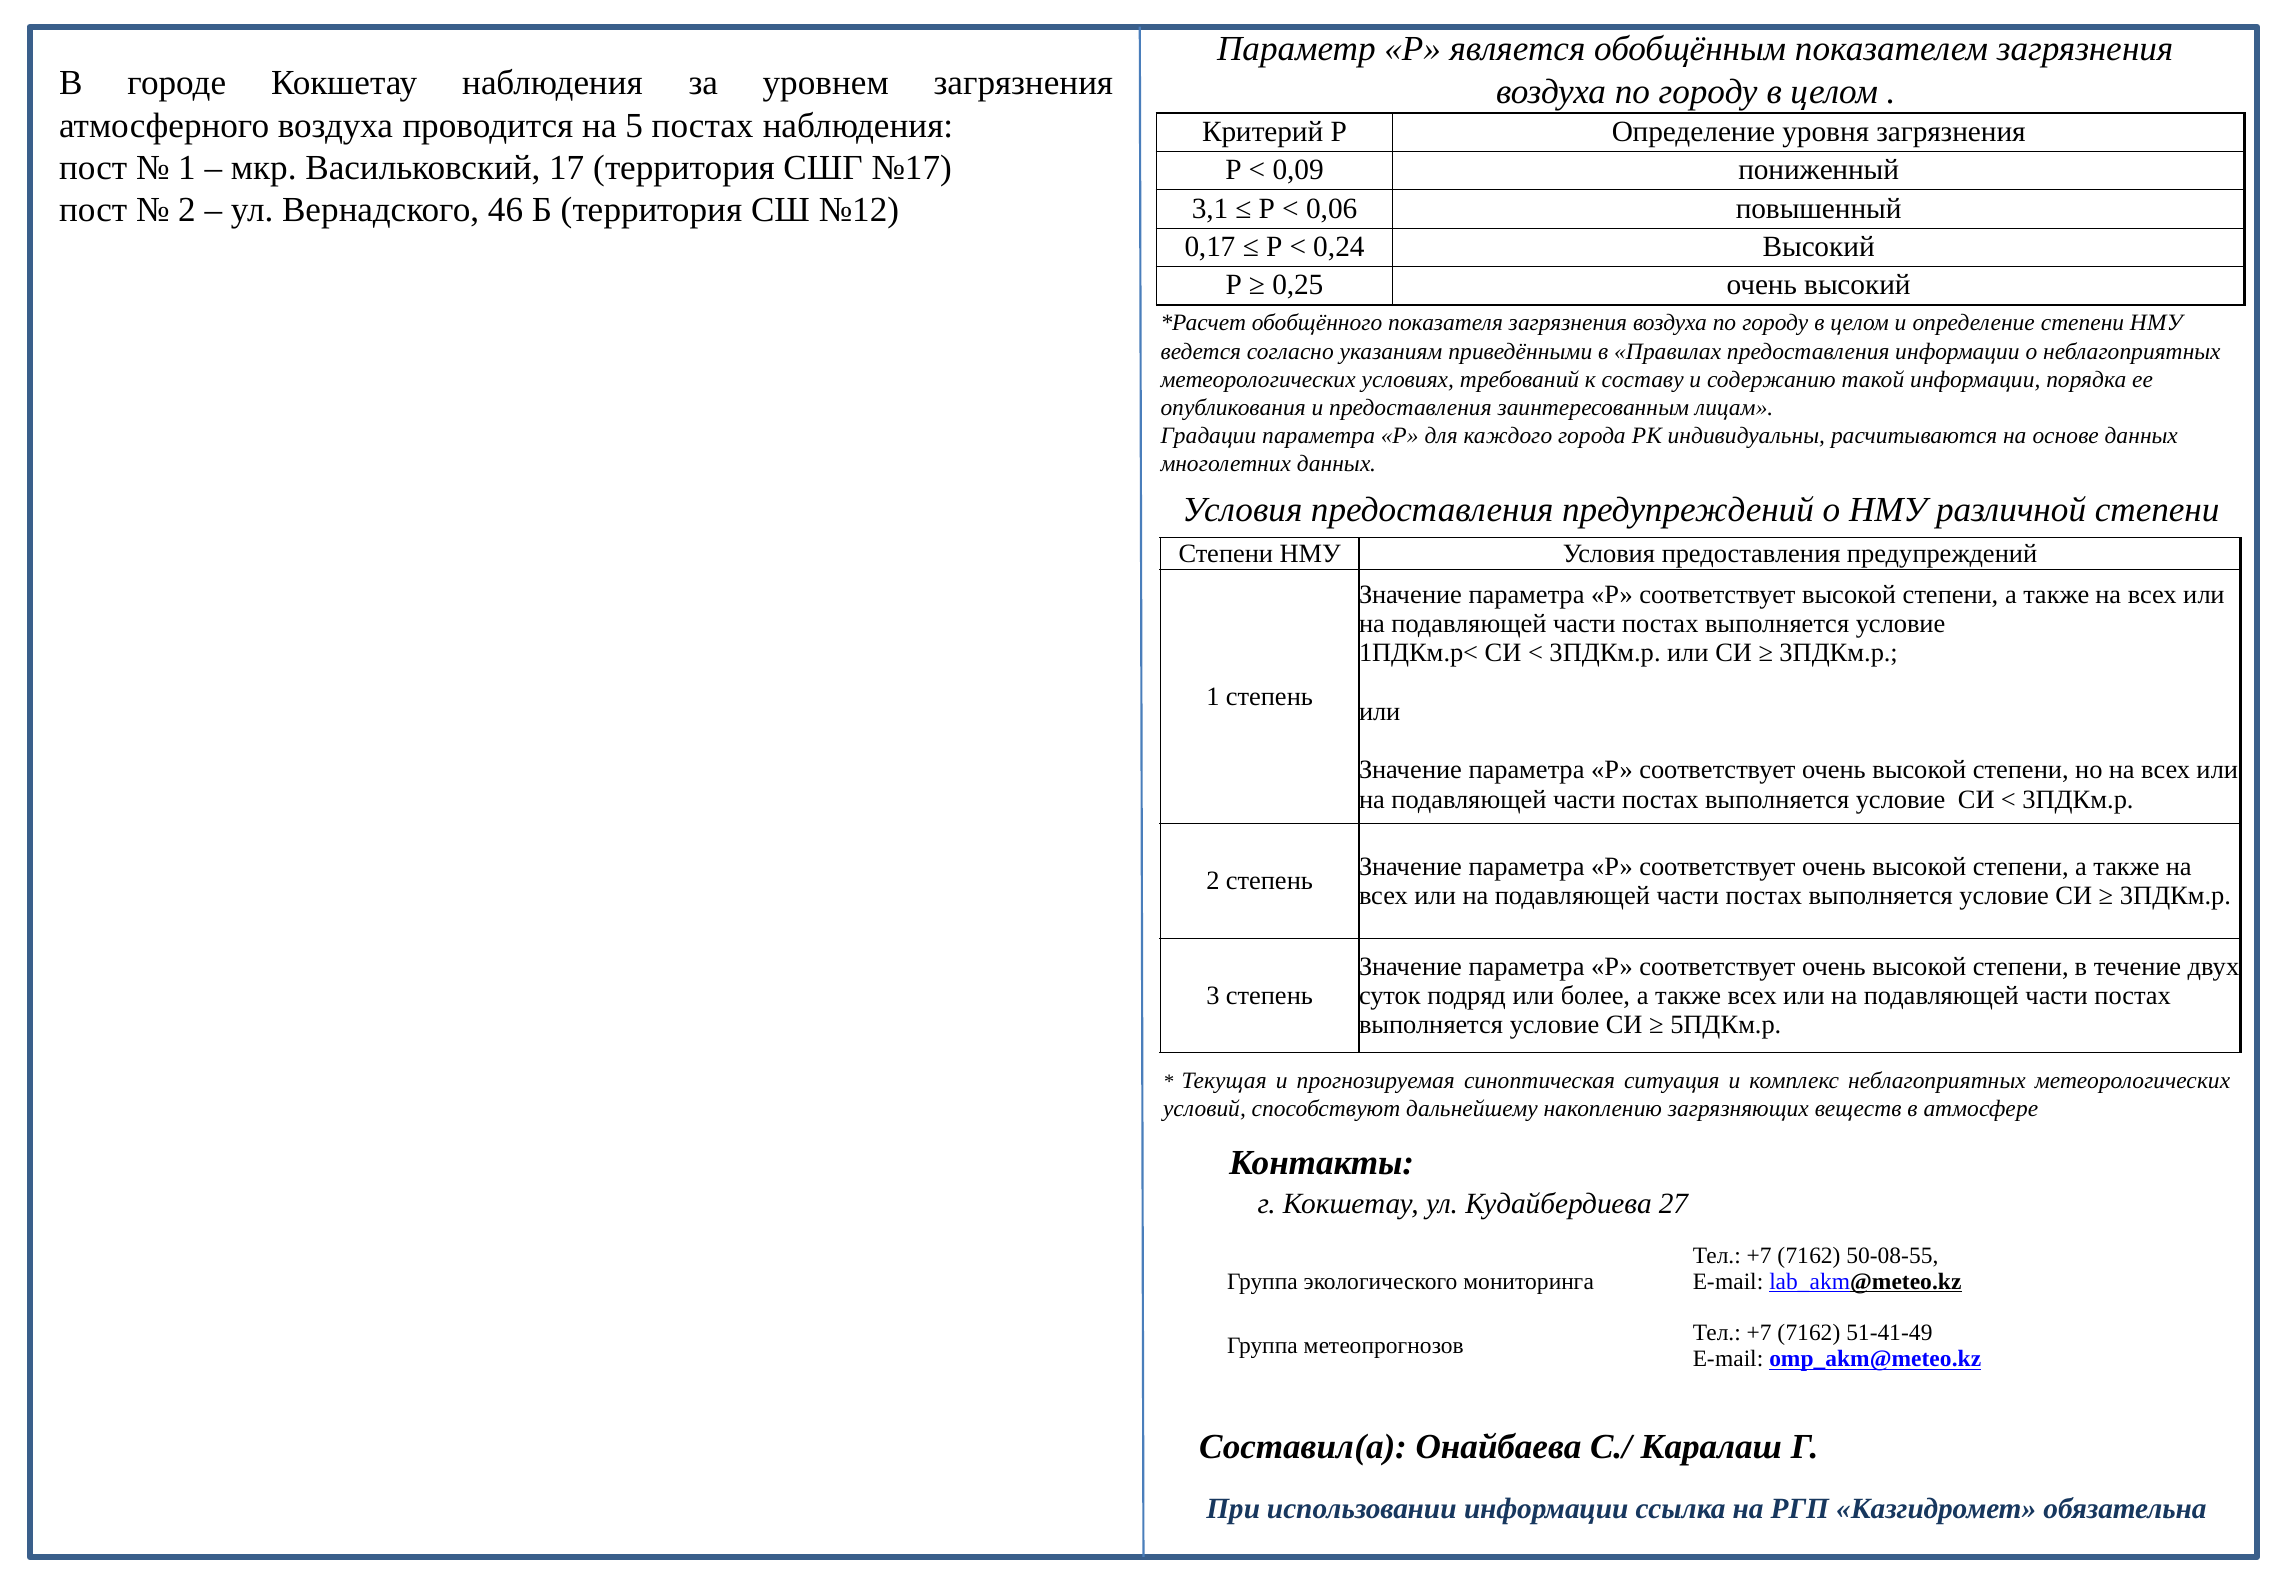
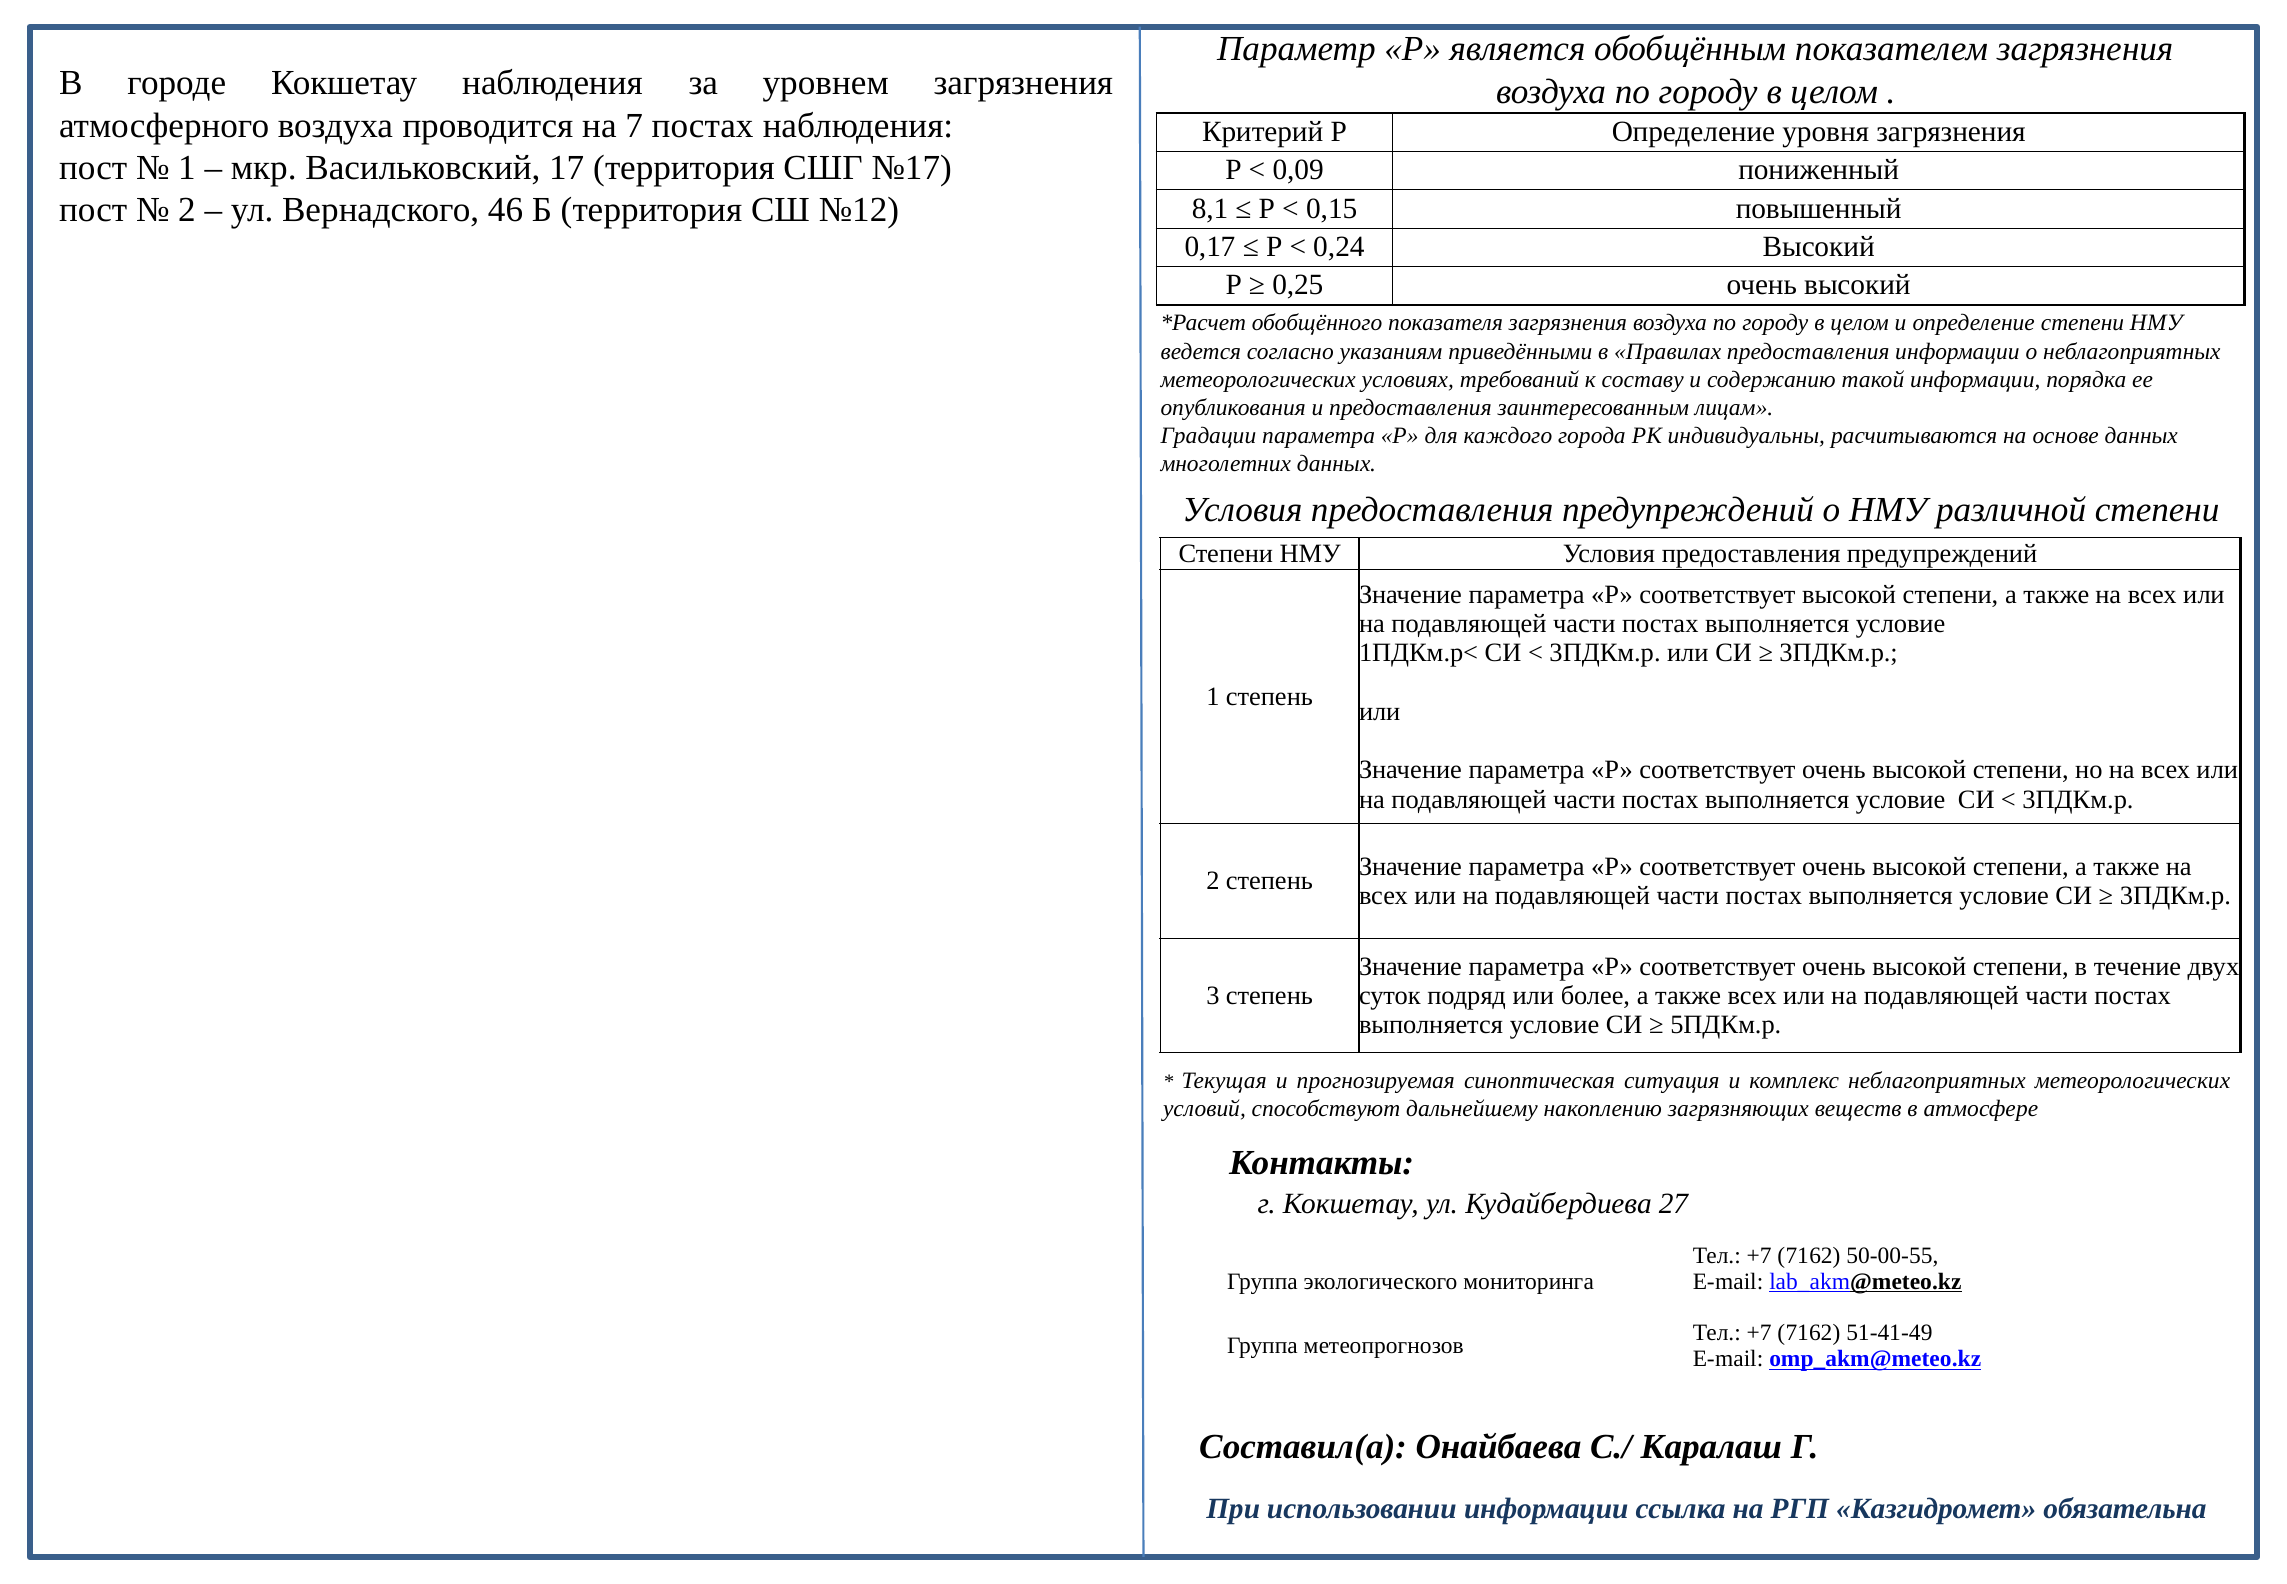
5: 5 -> 7 (634, 126)
3,1: 3,1 -> 8,1 (1210, 208)
0,06: 0,06 -> 0,15 (1332, 208)
50-08-55: 50-08-55 -> 50-00-55 (1892, 1255)
